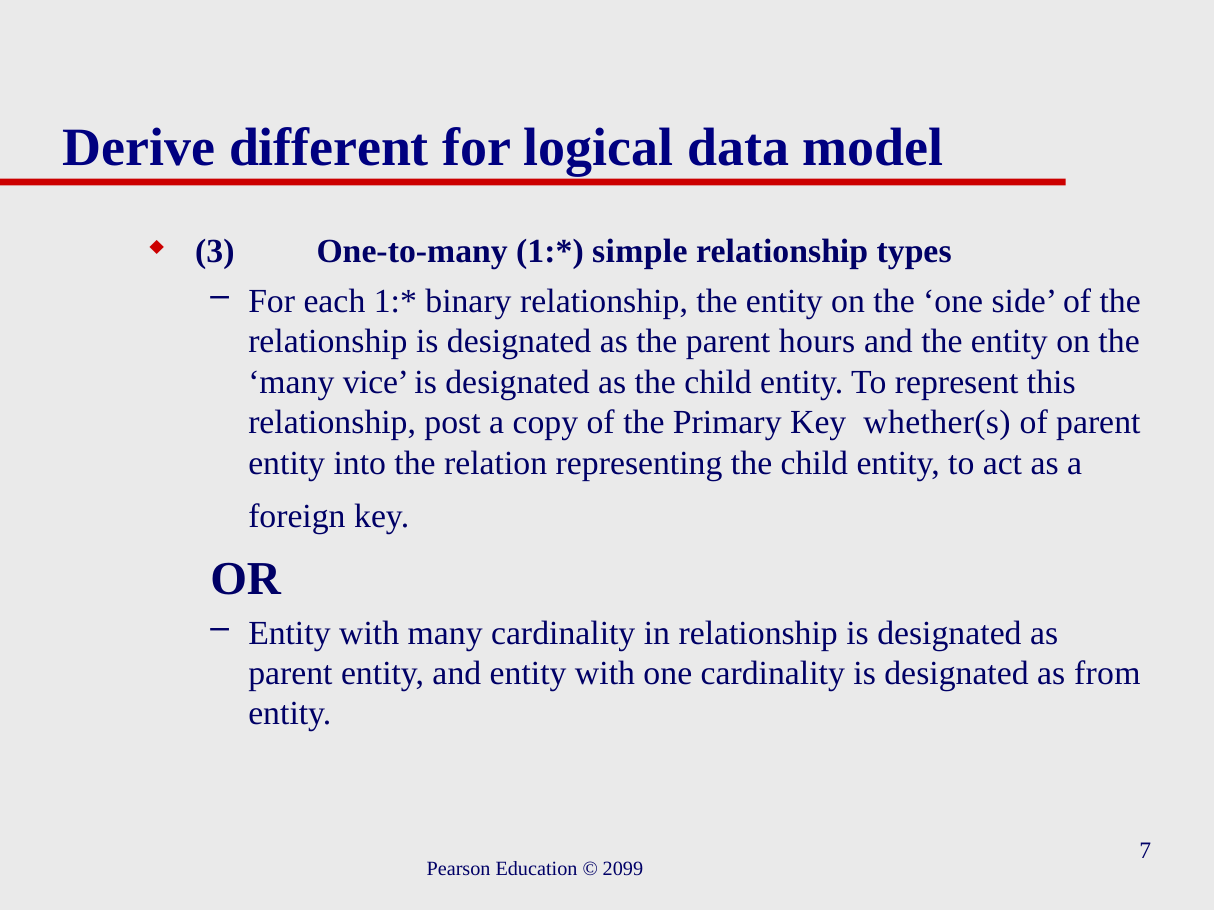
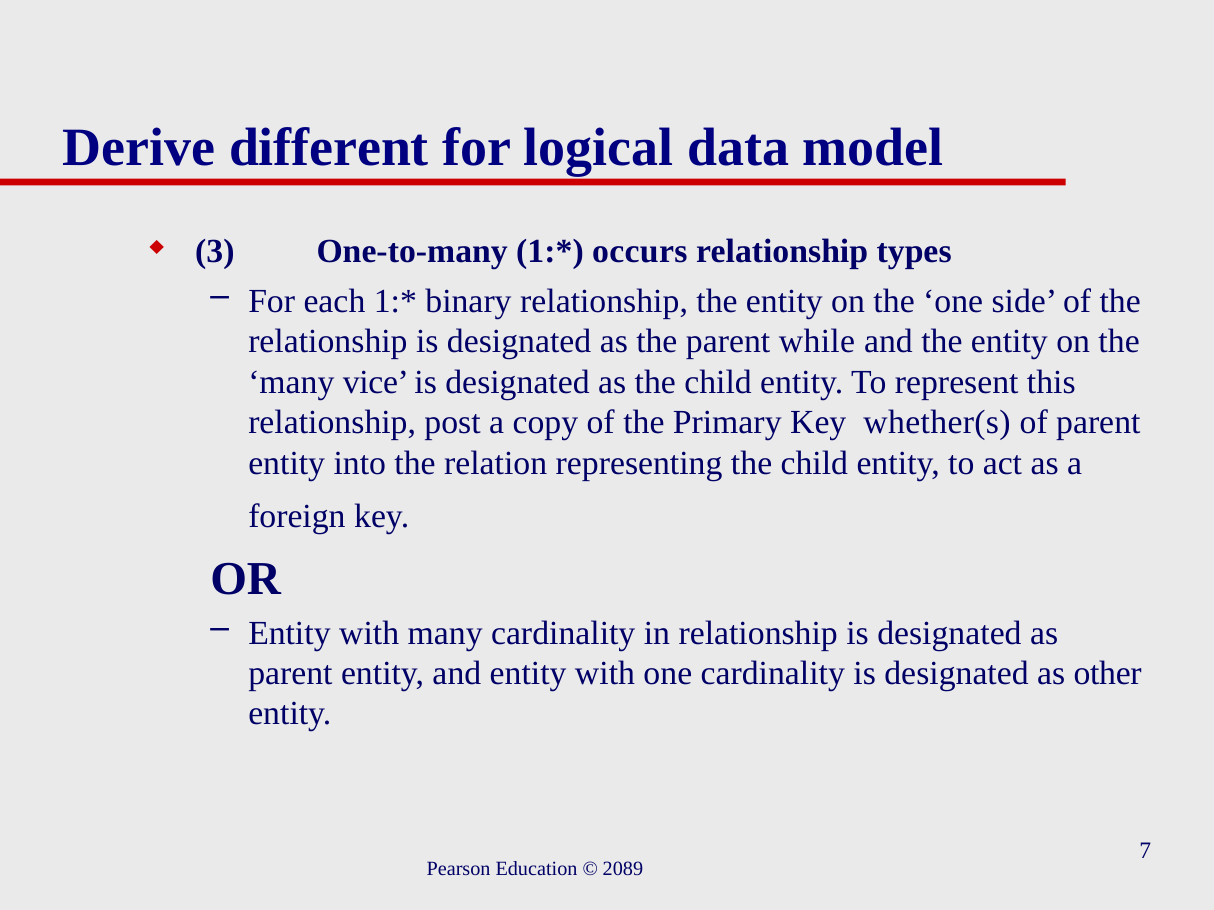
simple: simple -> occurs (640, 251)
hours: hours -> while (817, 342)
from: from -> other (1108, 674)
2099: 2099 -> 2089 (623, 869)
